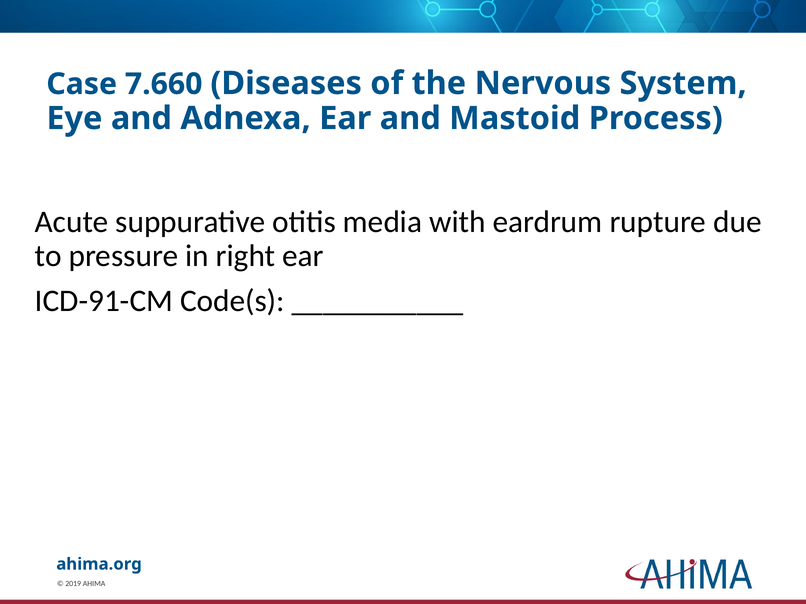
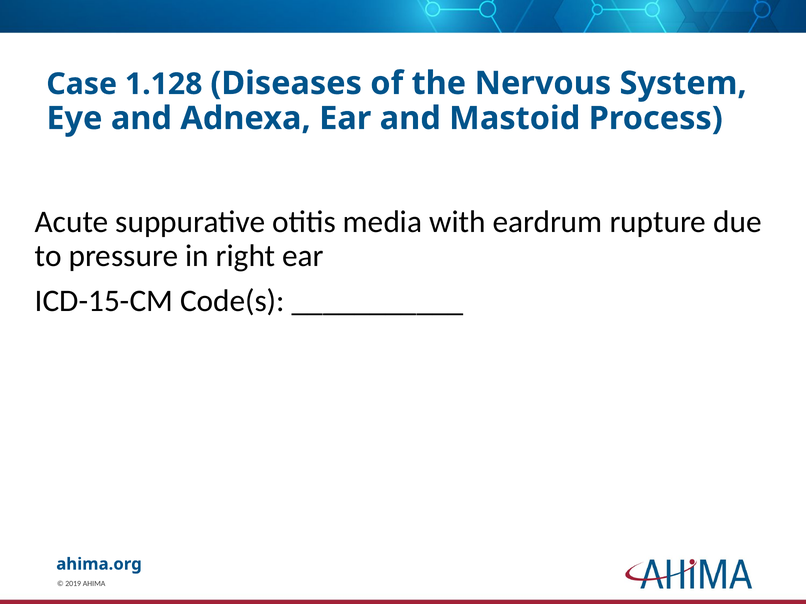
7.660: 7.660 -> 1.128 (164, 84)
ICD-91-CM: ICD-91-CM -> ICD-15-CM (104, 301)
